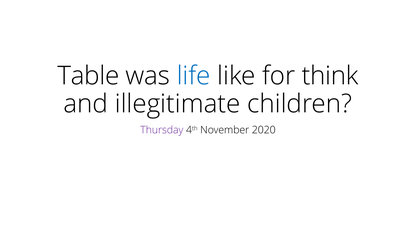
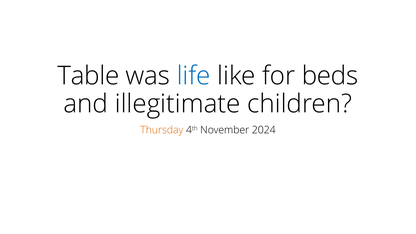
think: think -> beds (330, 76)
Thursday colour: purple -> orange (162, 130)
2020: 2020 -> 2024 (264, 130)
